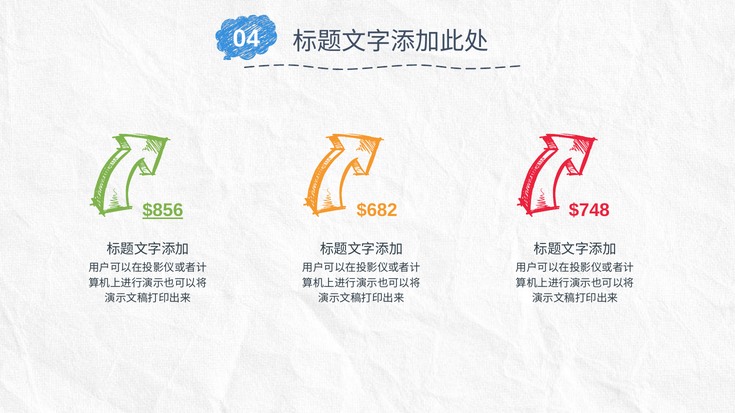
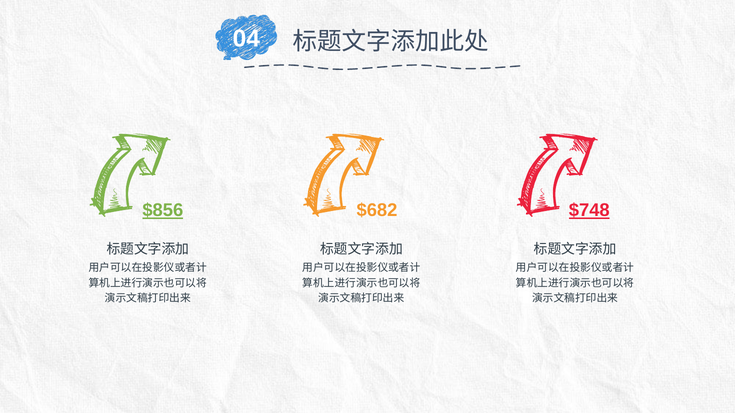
$748 underline: none -> present (589, 211)
